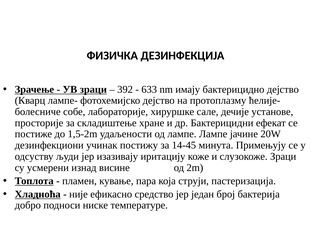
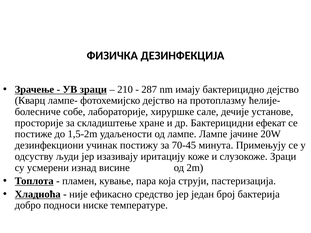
392: 392 -> 210 (125, 89)
633: 633 -> 287 (149, 89)
14-45: 14-45 -> 70-45 (184, 145)
